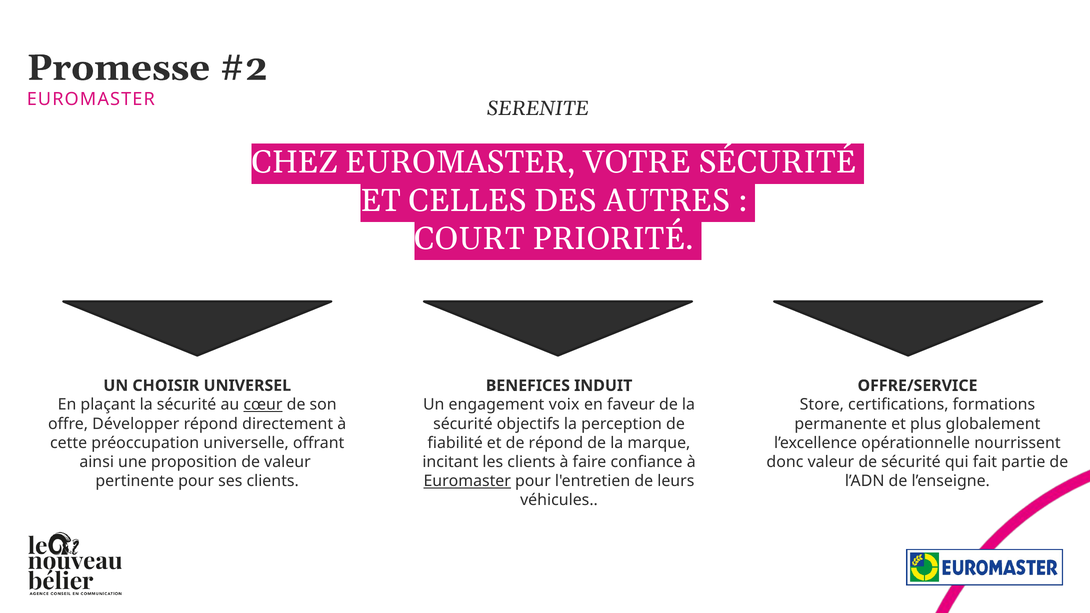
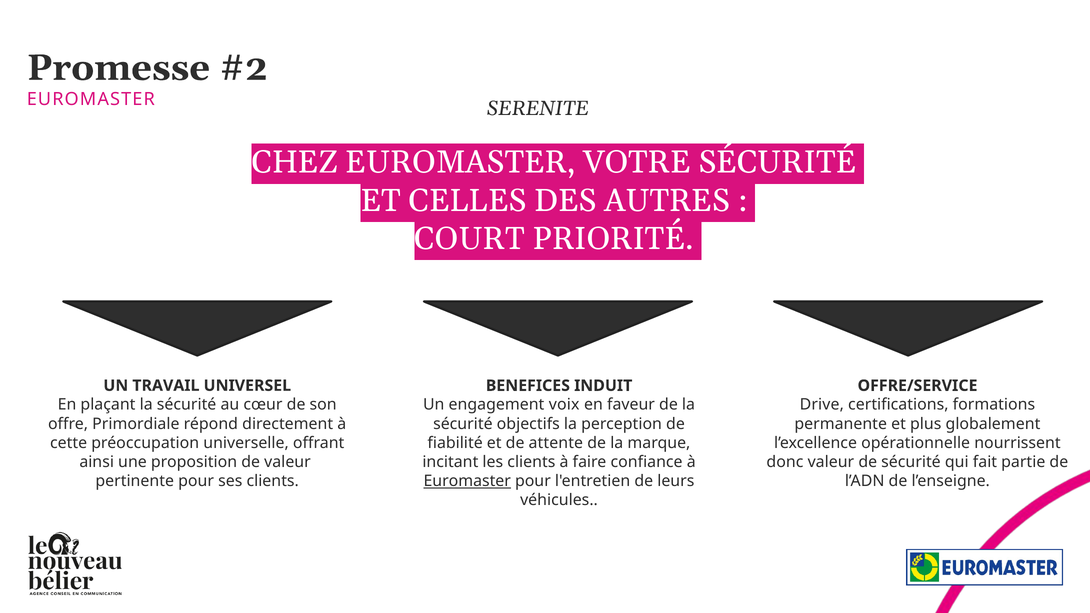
CHOISIR: CHOISIR -> TRAVAIL (166, 386)
cœur underline: present -> none (263, 405)
Store: Store -> Drive (822, 405)
Développer: Développer -> Primordiale (136, 424)
de répond: répond -> attente (556, 443)
